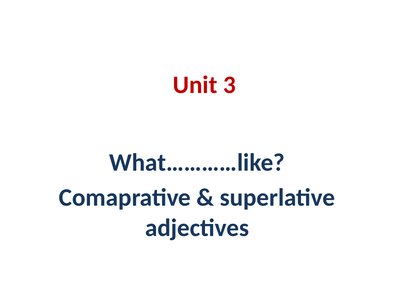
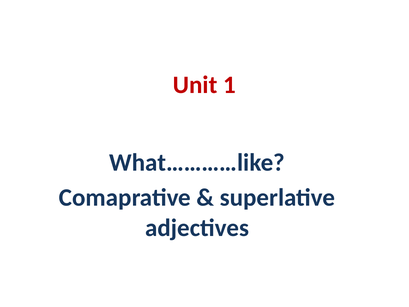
3: 3 -> 1 (229, 85)
